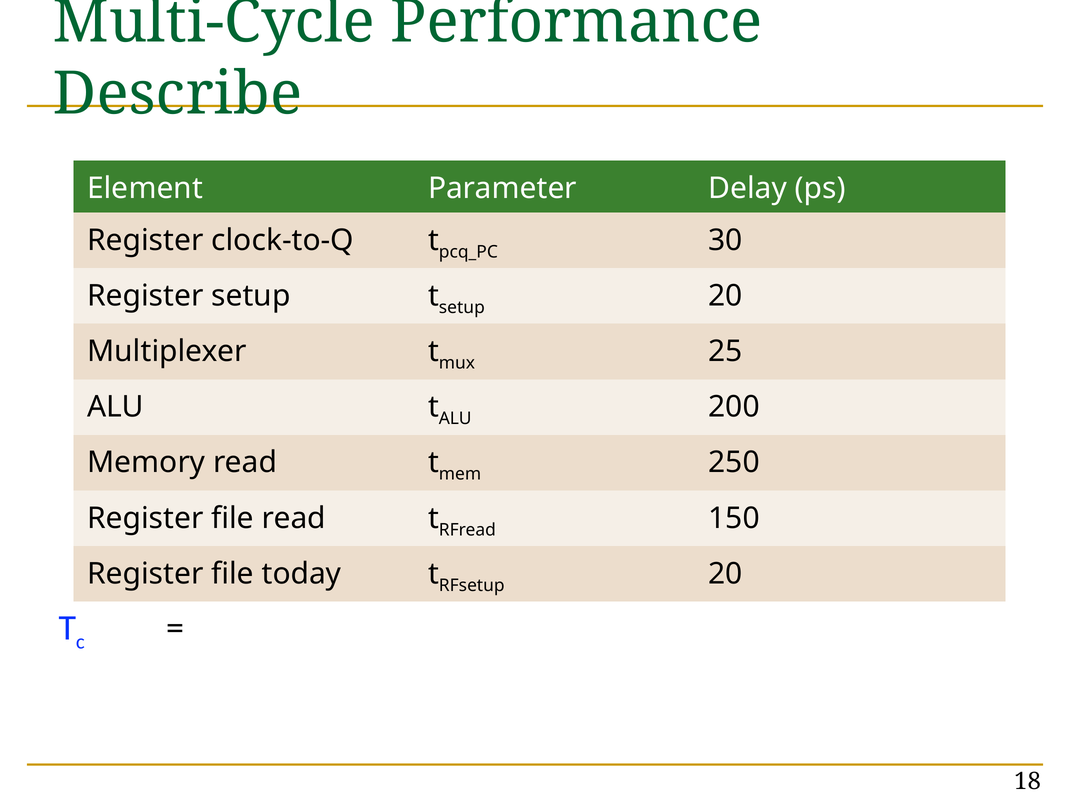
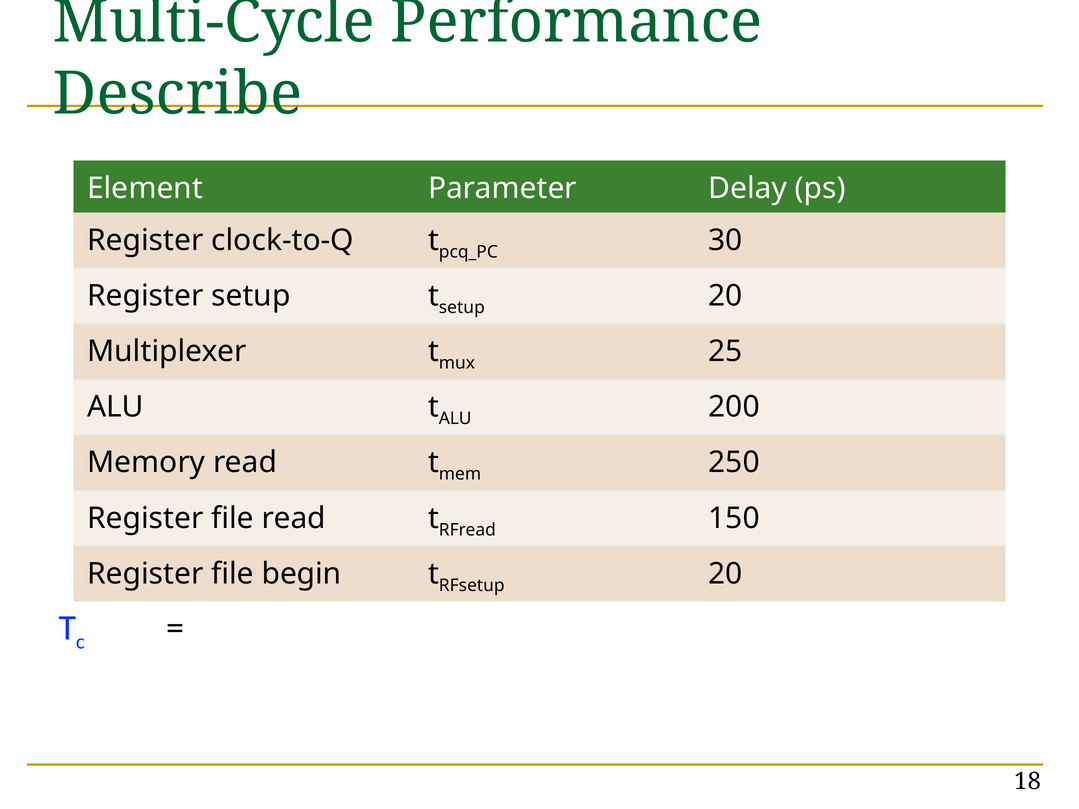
today: today -> begin (302, 574)
